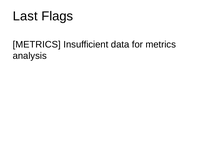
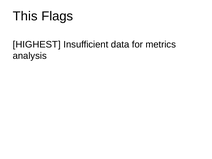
Last: Last -> This (25, 16)
METRICS: METRICS -> HIGHEST (37, 44)
